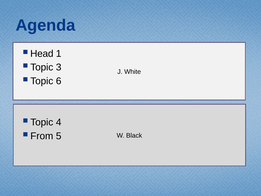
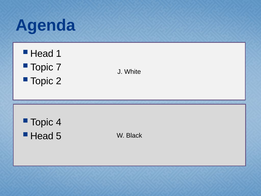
3: 3 -> 7 (59, 67)
6: 6 -> 2 (59, 81)
From: From -> Head (42, 136)
